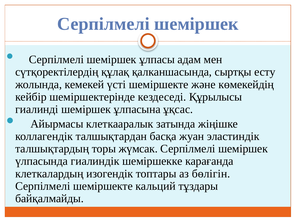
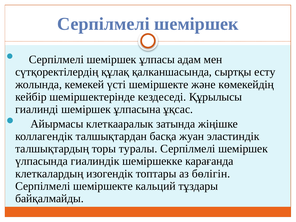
жүмсак: жүмсак -> туралы (138, 149)
